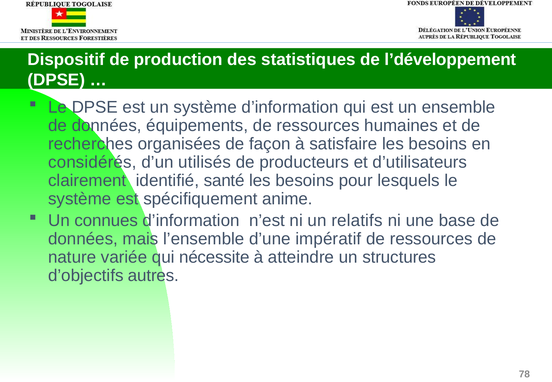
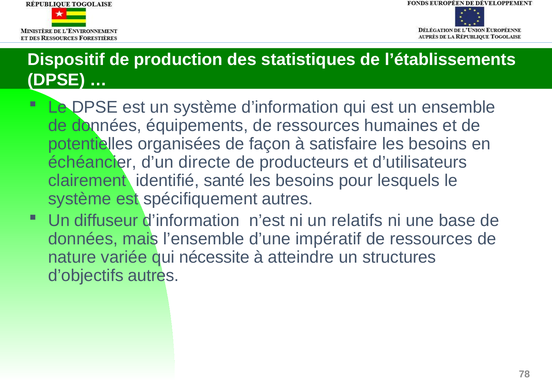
l’développement: l’développement -> l’établissements (450, 59)
recherches: recherches -> potentielles (91, 144)
considérés: considérés -> échéancier (92, 162)
utilisés: utilisés -> directe (205, 162)
spécifiquement anime: anime -> autres (287, 199)
connues: connues -> diffuseur (106, 221)
